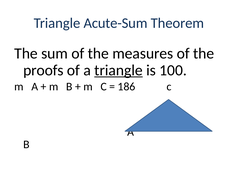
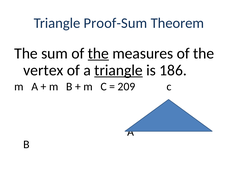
Acute-Sum: Acute-Sum -> Proof-Sum (115, 23)
the underline: none -> present (98, 53)
proofs: proofs -> vertex (43, 70)
100: 100 -> 186 (173, 70)
186: 186 -> 209 (126, 86)
